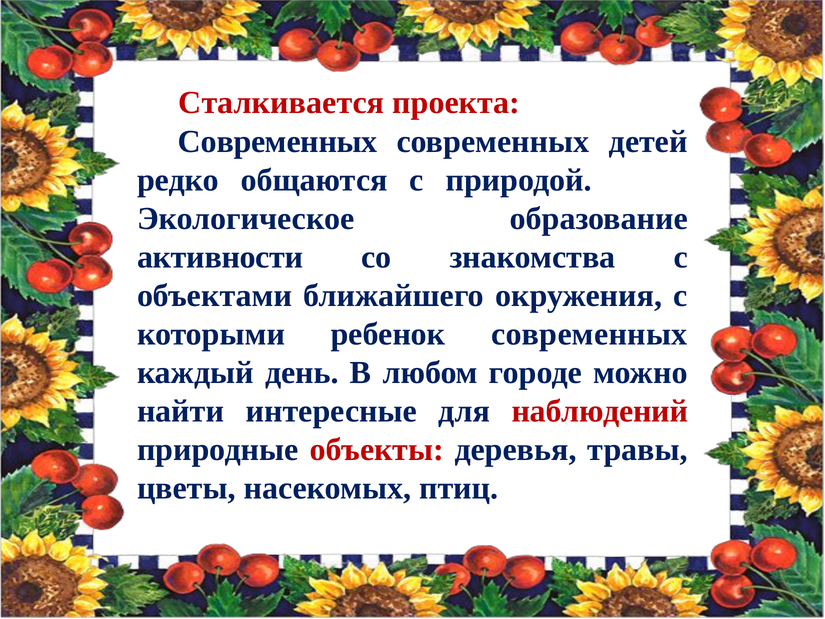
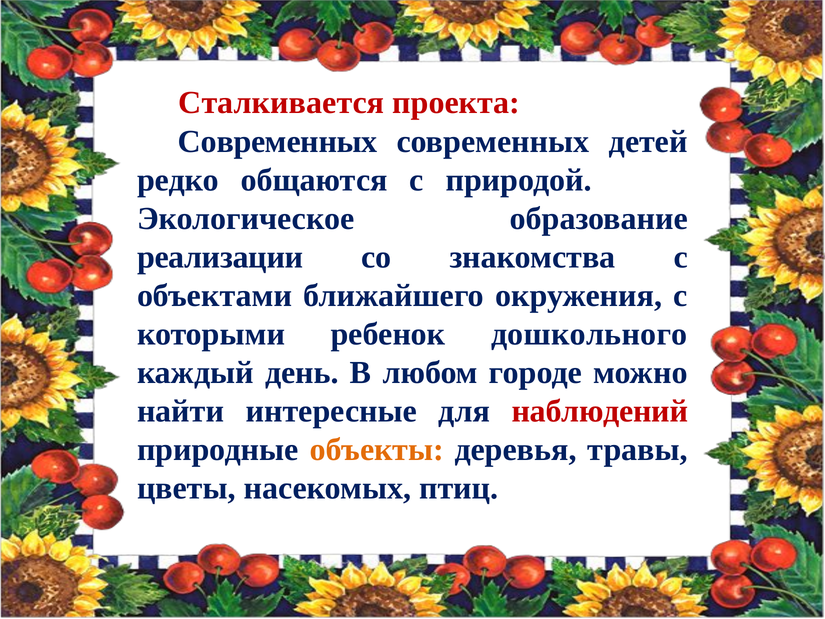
активности: активности -> реализации (220, 257)
ребенок современных: современных -> дошкольного (589, 334)
объекты colour: red -> orange (377, 450)
